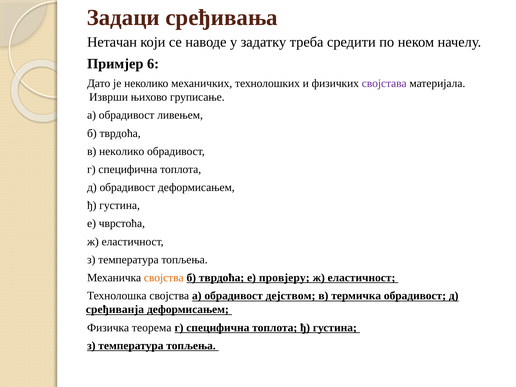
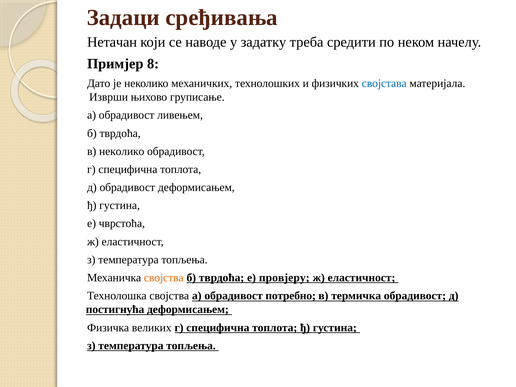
6: 6 -> 8 (153, 64)
својстава colour: purple -> blue (384, 83)
дејством: дејством -> потребно (291, 296)
сређиванја: сређиванја -> постигнућа (115, 310)
теорема: теорема -> великих (152, 328)
